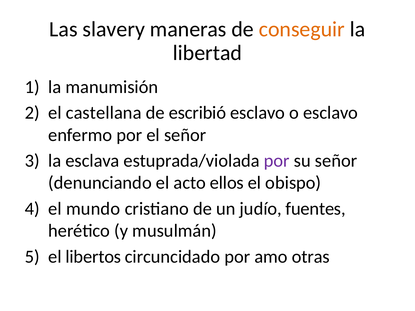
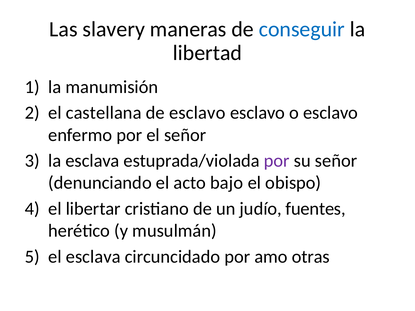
conseguir colour: orange -> blue (302, 29)
de escribió: escribió -> esclavo (197, 113)
ellos: ellos -> bajo (227, 183)
mundo: mundo -> libertar (93, 209)
el libertos: libertos -> esclava (93, 257)
